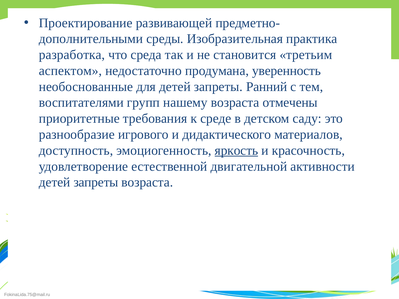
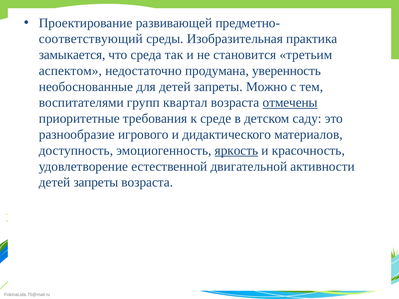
дополнительными: дополнительными -> соответствующий (91, 39)
разработка: разработка -> замыкается (72, 55)
Ранний: Ранний -> Можно (267, 87)
нашему: нашему -> квартал (185, 103)
отмечены underline: none -> present (290, 103)
